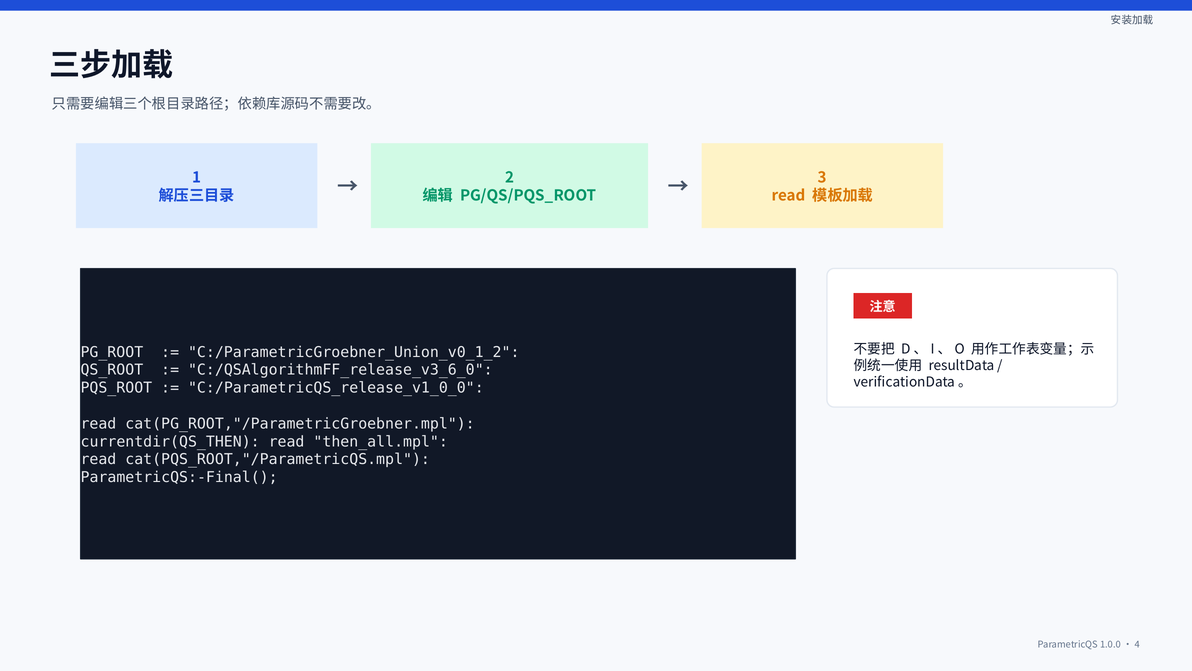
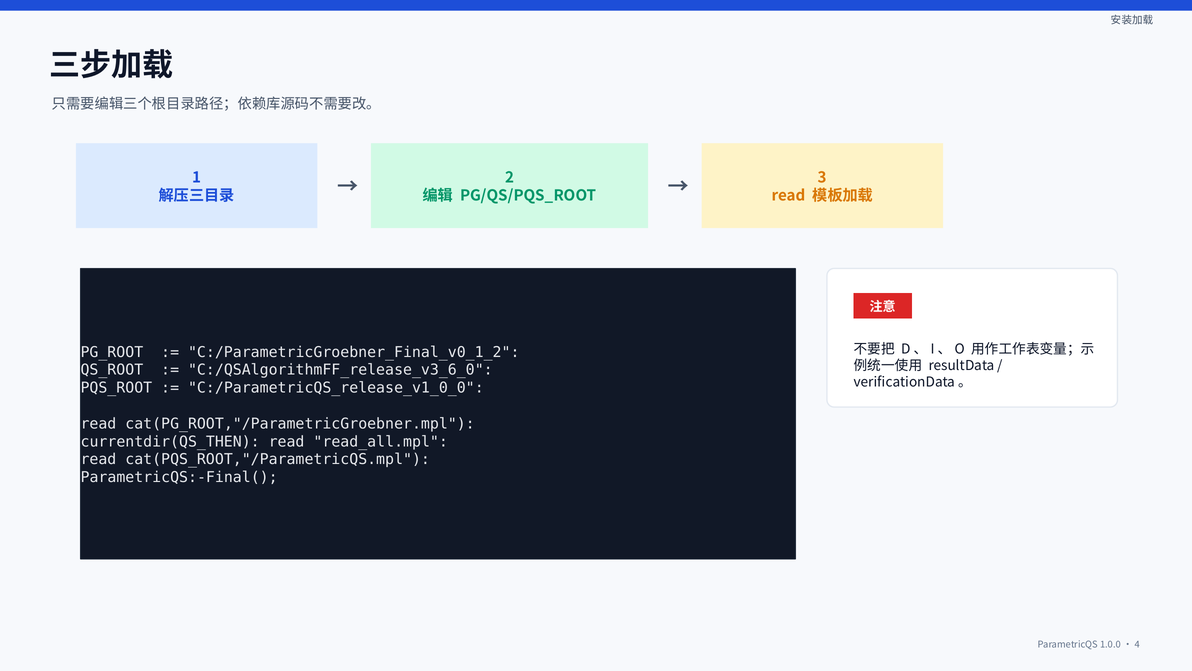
C:/ParametricGroebner_Union_v0_1_2: C:/ParametricGroebner_Union_v0_1_2 -> C:/ParametricGroebner_Final_v0_1_2 (354, 352)
then_all.mpl: then_all.mpl -> read_all.mpl (381, 441)
